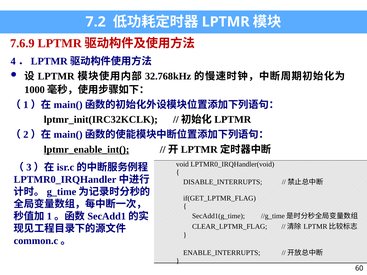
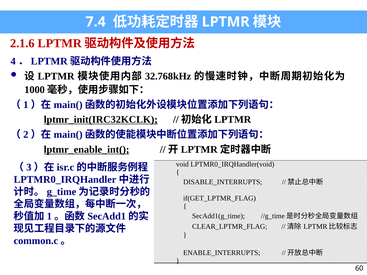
7.2: 7.2 -> 7.4 (96, 22)
7.6.9: 7.6.9 -> 2.1.6 (22, 43)
lptmr_init(IRC32KCLK underline: none -> present (101, 120)
